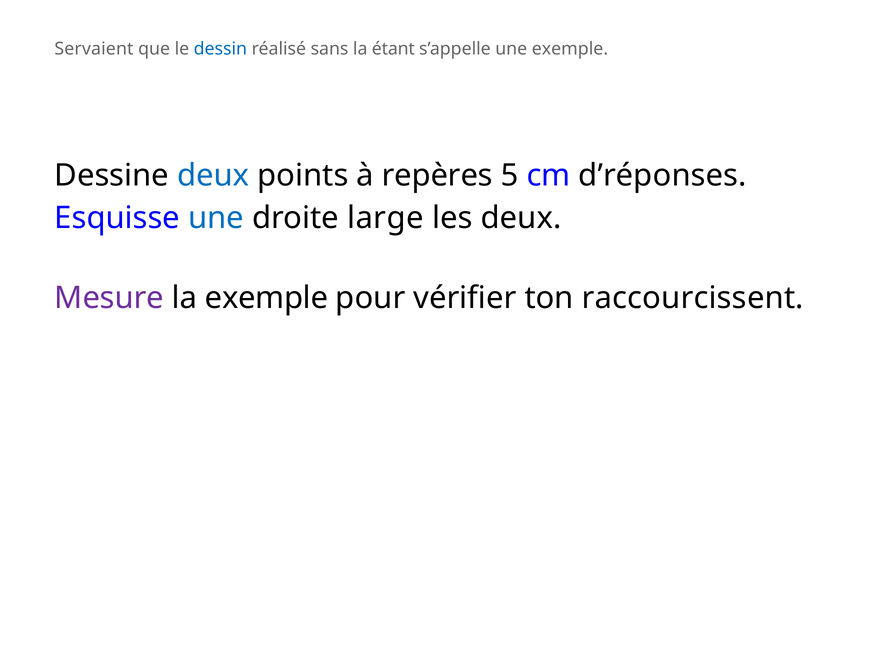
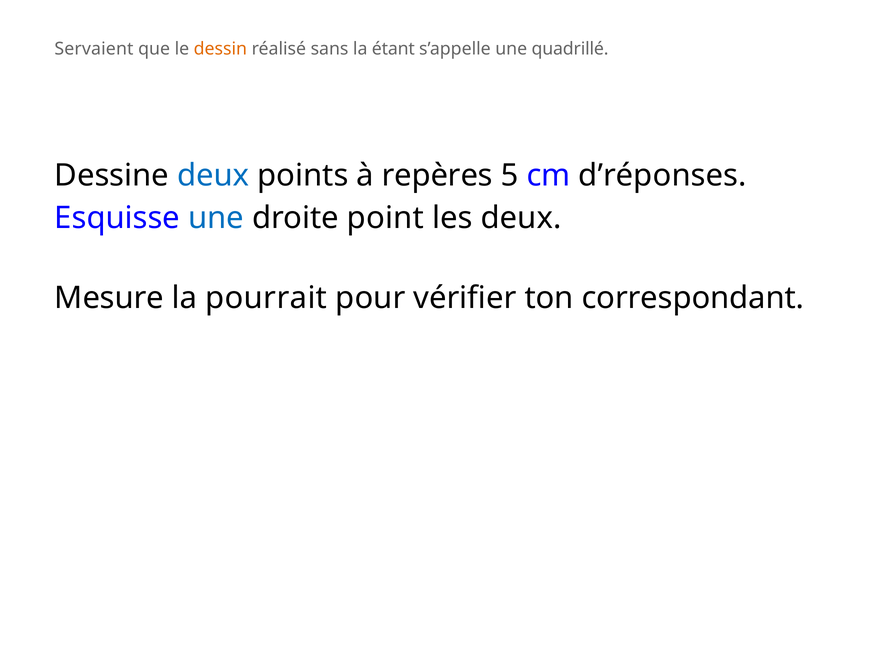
dessin colour: blue -> orange (220, 49)
une exemple: exemple -> quadrillé (570, 49)
large: large -> point (385, 218)
Mesure colour: purple -> black (109, 298)
la exemple: exemple -> pourrait (266, 298)
raccourcissent: raccourcissent -> correspondant (693, 298)
